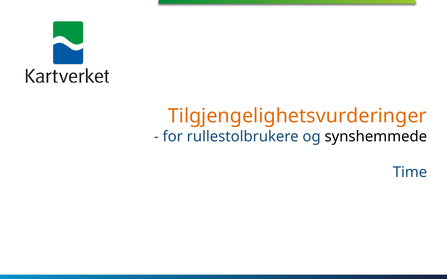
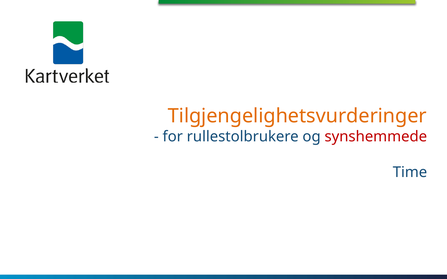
synshemmede colour: black -> red (376, 137)
